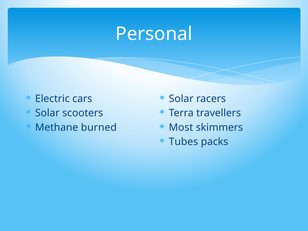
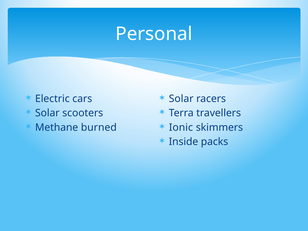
Most: Most -> Ionic (181, 127)
Tubes: Tubes -> Inside (183, 142)
